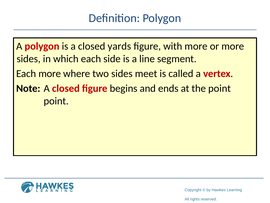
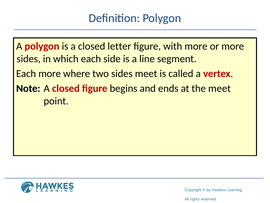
yards: yards -> letter (119, 46)
the point: point -> meet (219, 88)
